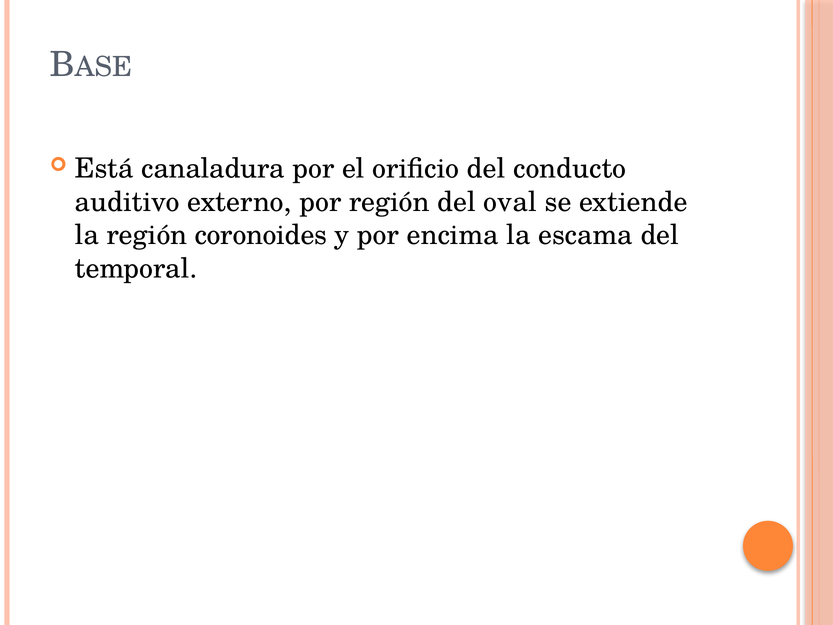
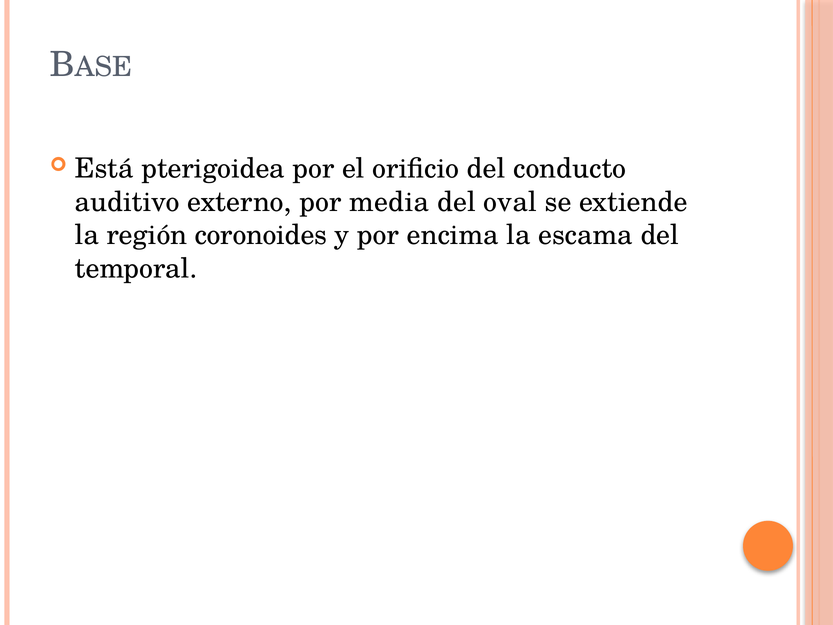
canaladura: canaladura -> pterigoidea (213, 168)
por región: región -> media (389, 202)
